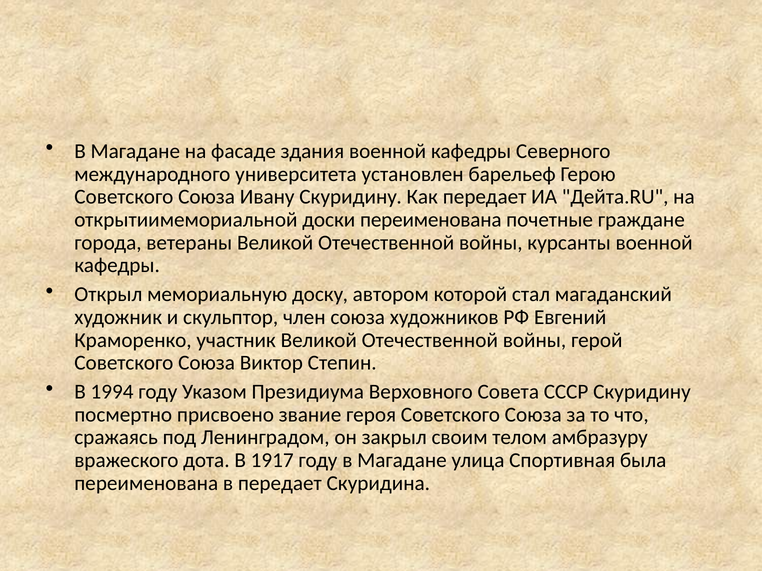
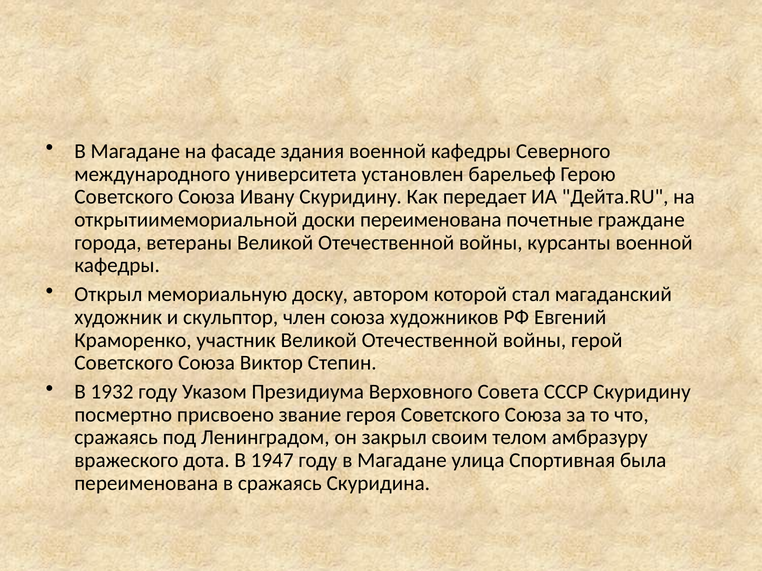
1994: 1994 -> 1932 (112, 392)
1917: 1917 -> 1947 (272, 461)
в передает: передает -> сражаясь (280, 484)
